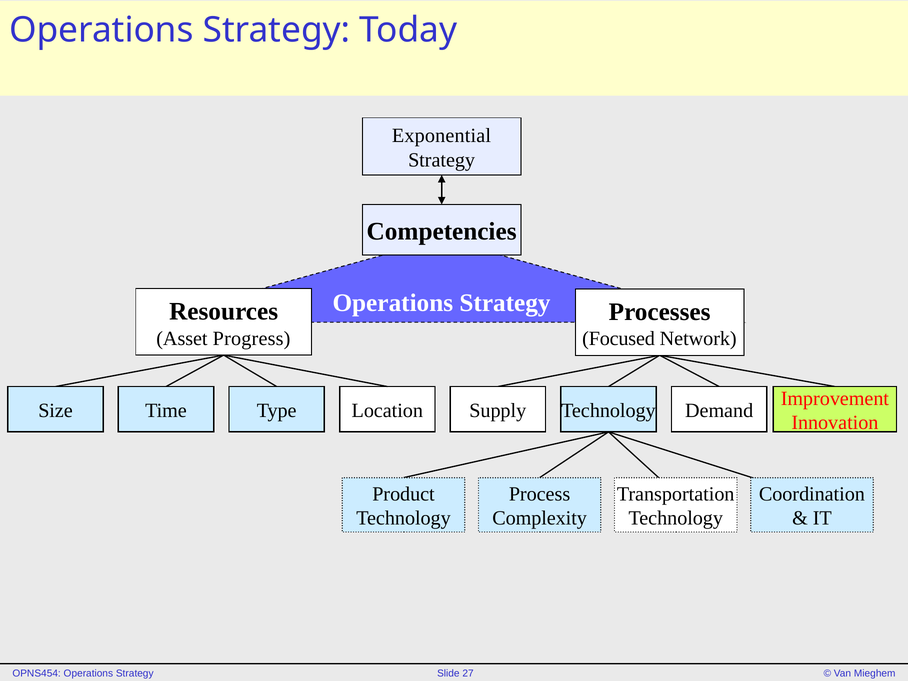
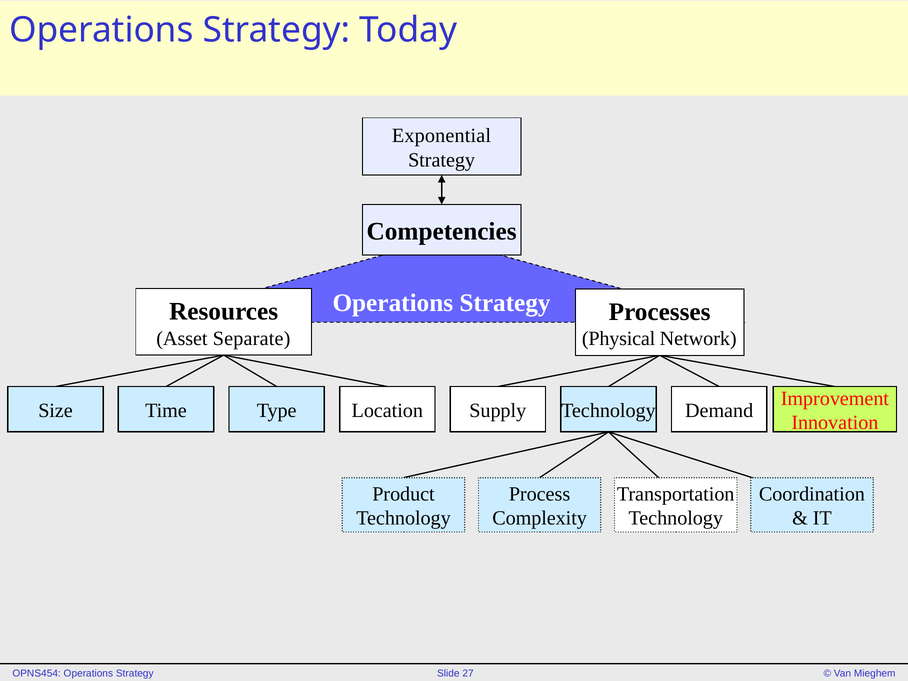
Progress: Progress -> Separate (252, 338)
Focused: Focused -> Physical (619, 339)
